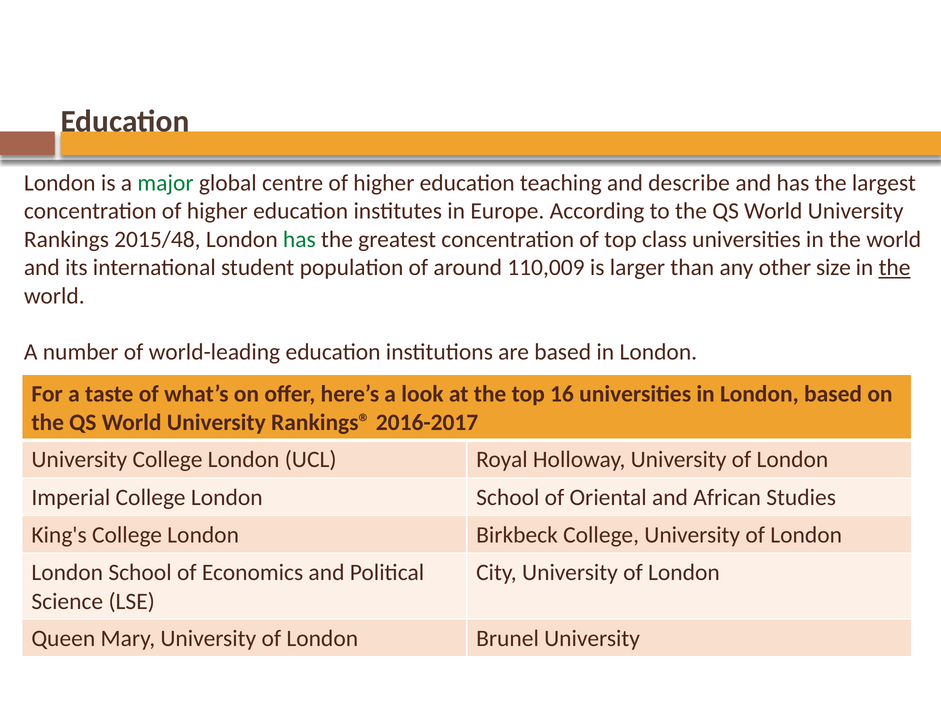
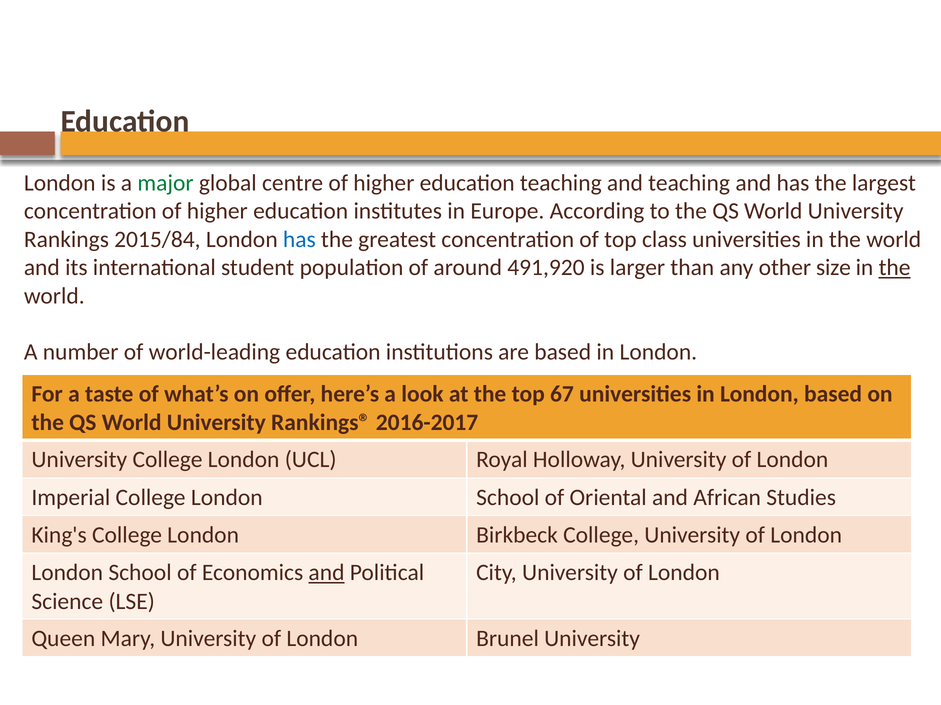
and describe: describe -> teaching (689, 183)
2015/48: 2015/48 -> 2015/84 (157, 240)
has colour: green -> blue (299, 240)
110,009: 110,009 -> 491,920 (546, 268)
16: 16 -> 67 (562, 394)
and underline: none -> present (326, 573)
